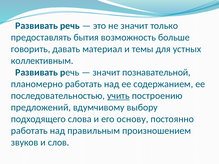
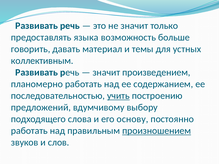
бытия: бытия -> языка (86, 38)
познавательной: познавательной -> произведением (156, 73)
произношением underline: none -> present (157, 131)
